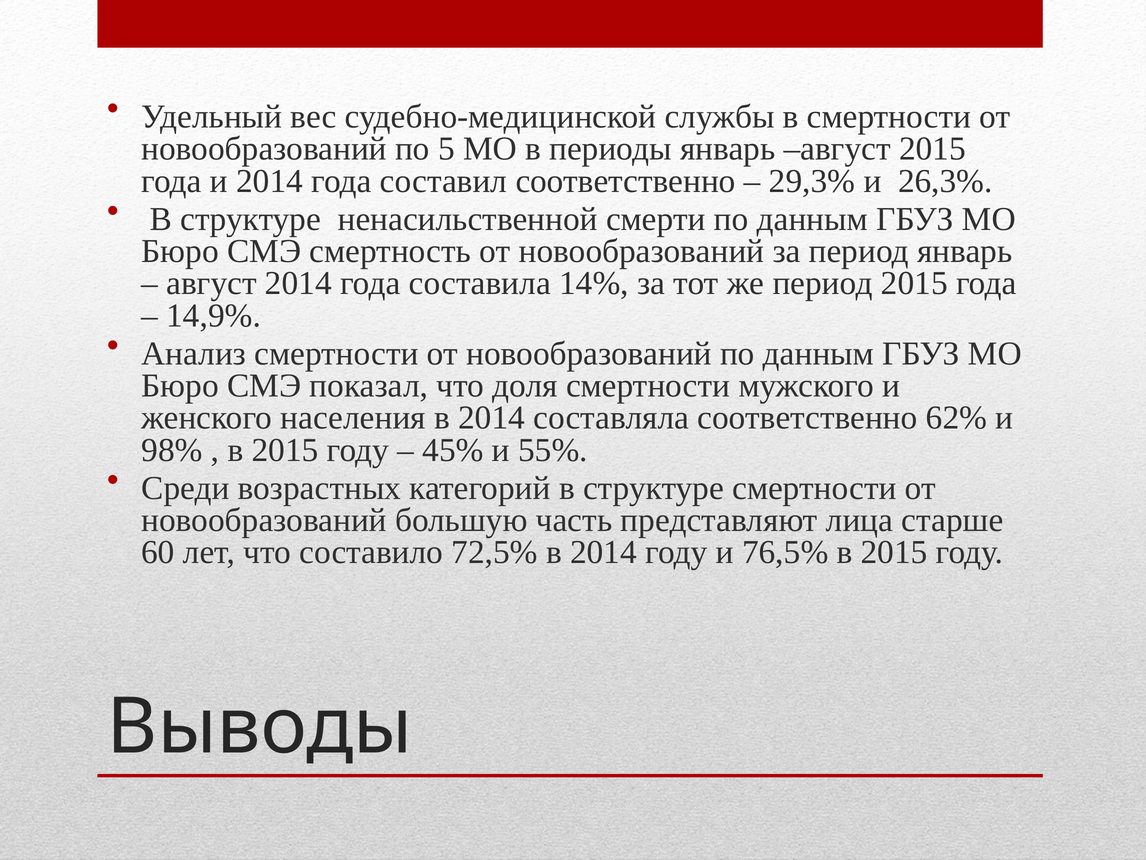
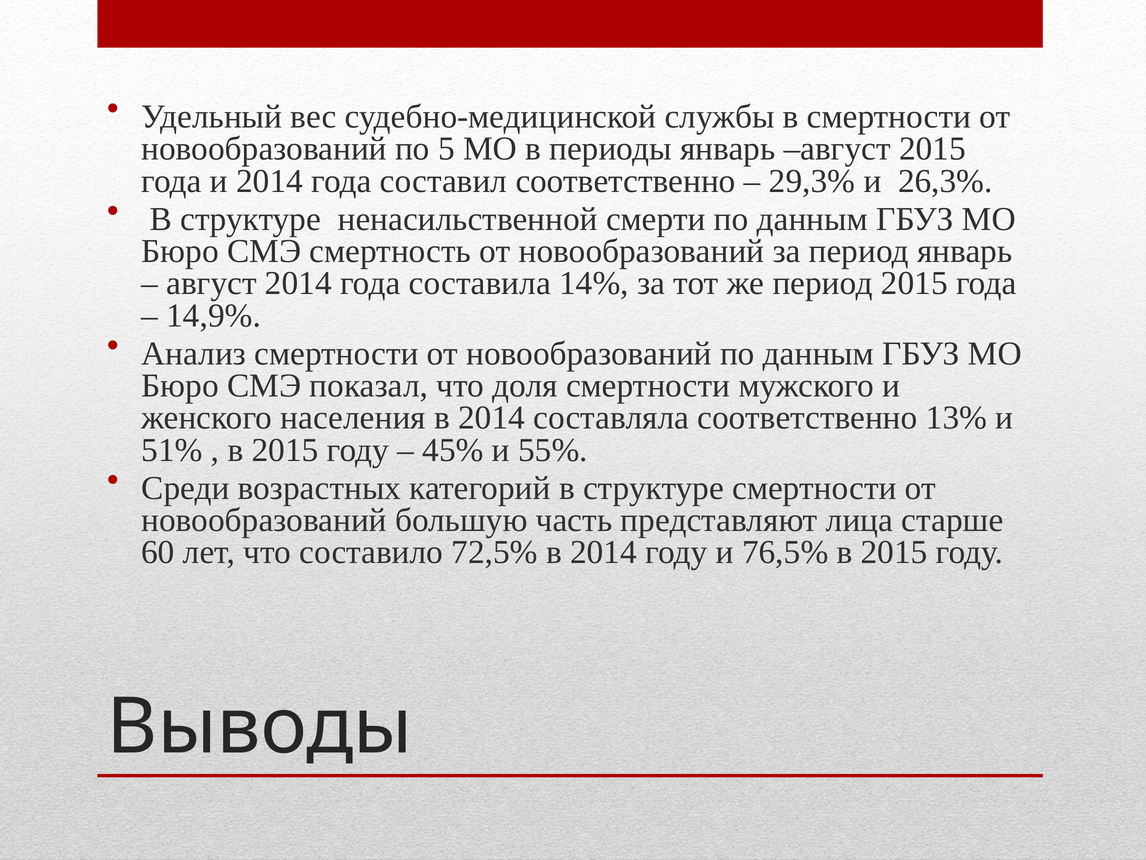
62%: 62% -> 13% (956, 418)
98%: 98% -> 51% (172, 450)
